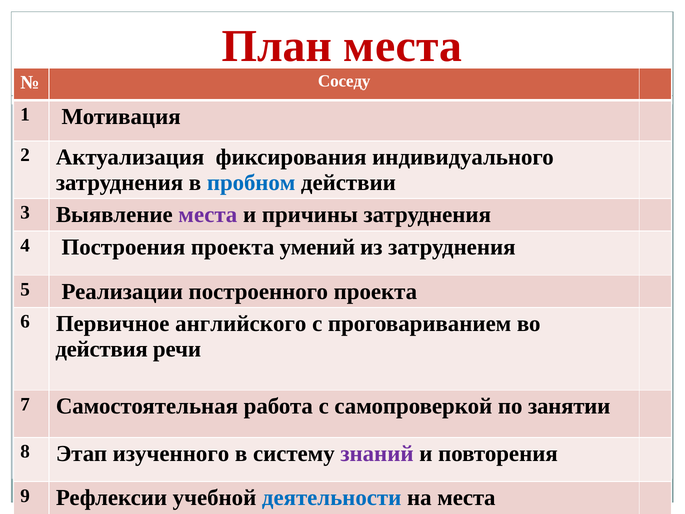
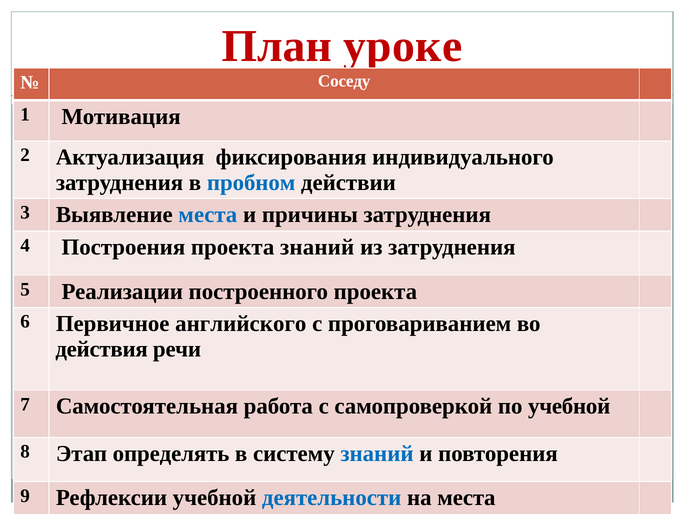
План места: места -> уроке (403, 46)
места colour: purple -> blue (208, 215)
проекта умений: умений -> знаний (317, 247)
по занятии: занятии -> учебной (569, 406)
изученного: изученного -> определять (171, 453)
знаний colour: purple -> blue (377, 453)
